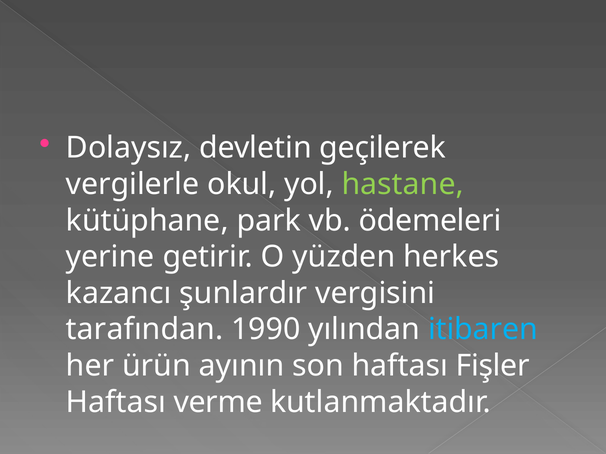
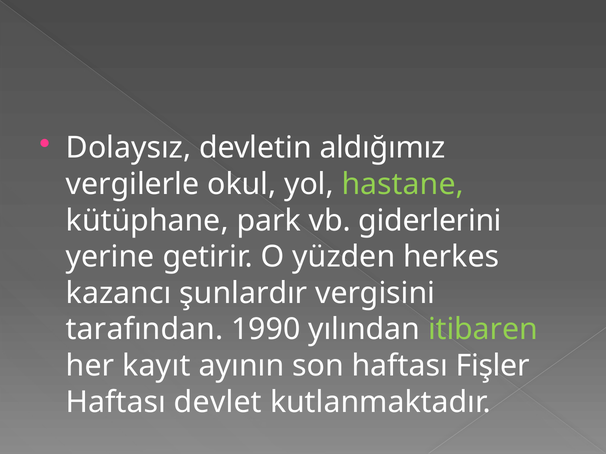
geçilerek: geçilerek -> aldığımız (383, 148)
ödemeleri: ödemeleri -> giderlerini (430, 221)
itibaren colour: light blue -> light green (483, 330)
ürün: ürün -> kayıt (156, 366)
verme: verme -> devlet (218, 403)
